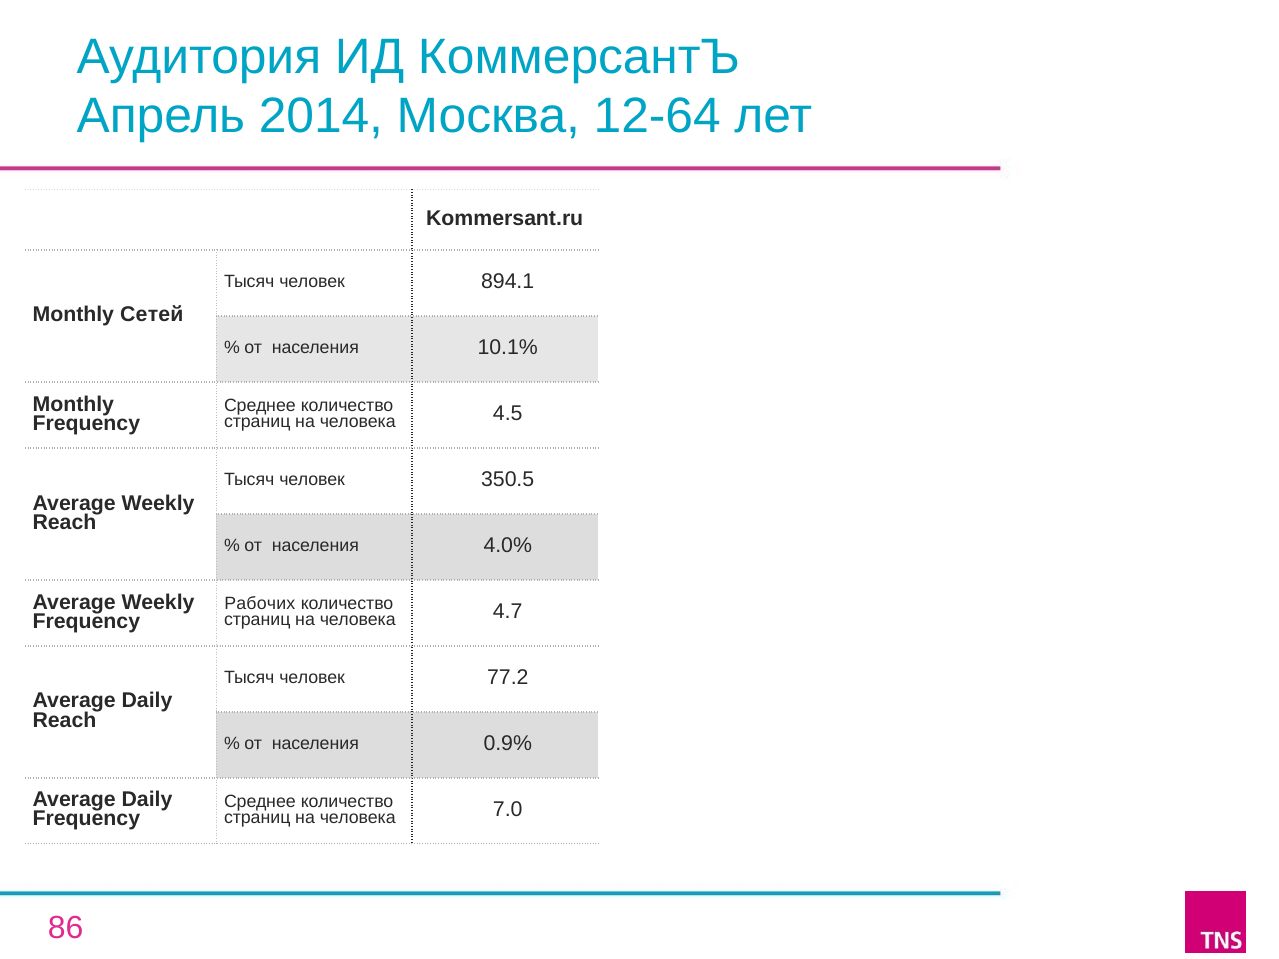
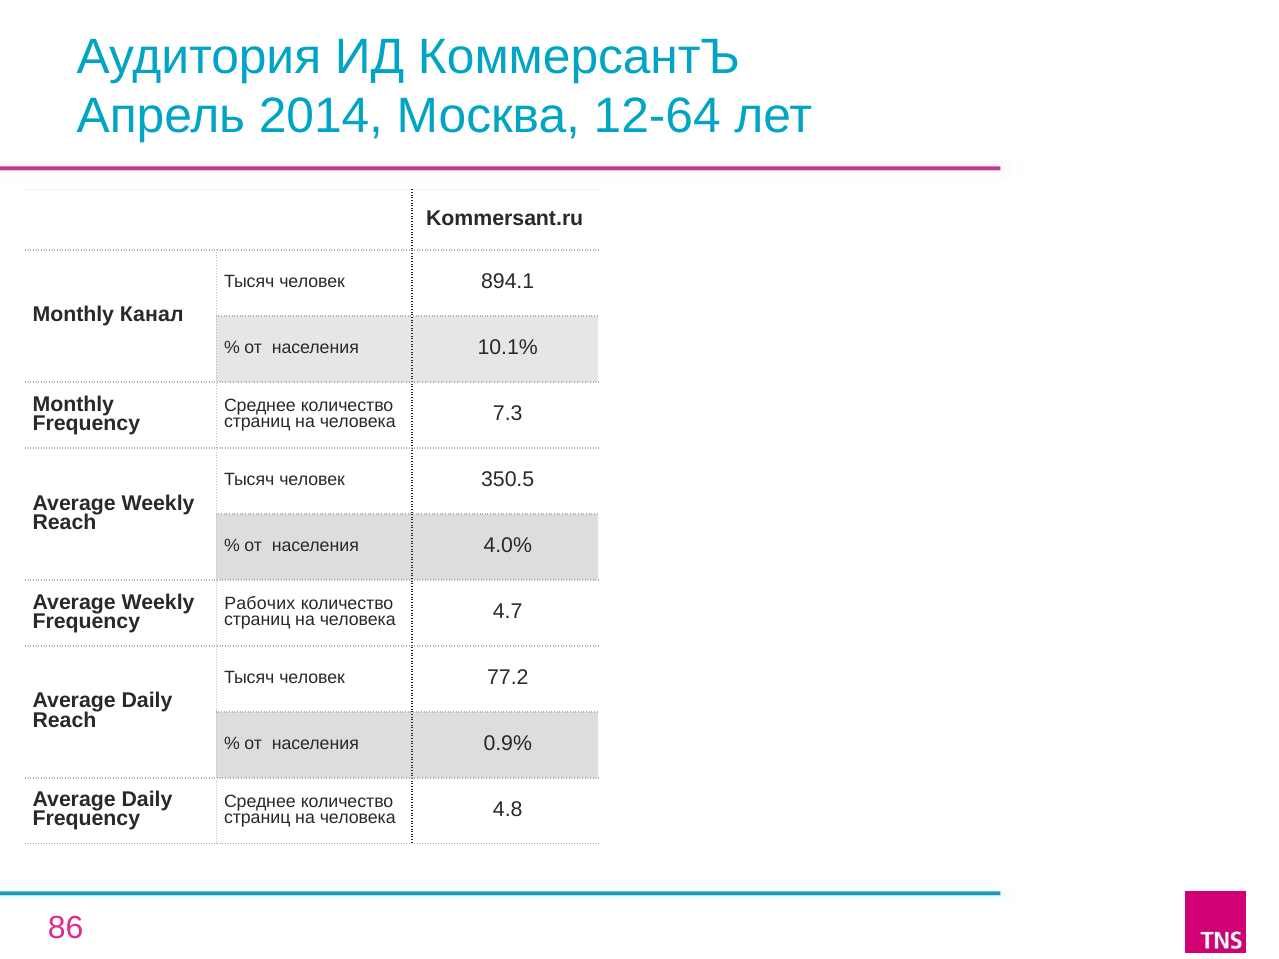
Сетей: Сетей -> Канал (152, 315)
4.5: 4.5 -> 7.3 (508, 414)
7.0: 7.0 -> 4.8 (508, 810)
